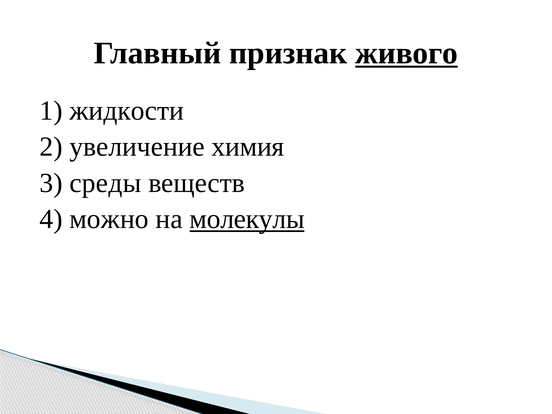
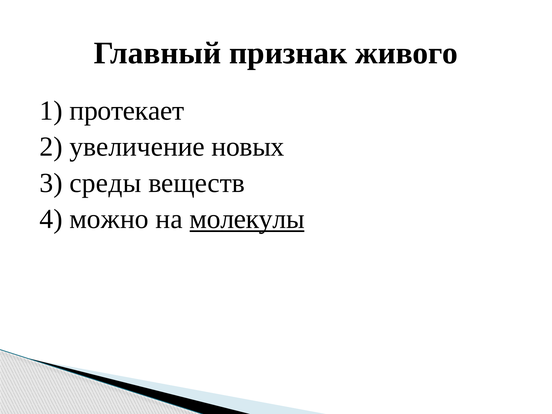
живого underline: present -> none (407, 53)
жидкости: жидкости -> протекает (127, 111)
химия: химия -> новых (248, 147)
